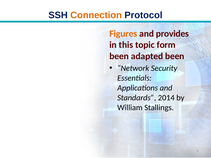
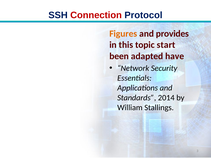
Connection colour: orange -> red (96, 15)
form: form -> start (166, 45)
adapted been: been -> have (175, 56)
